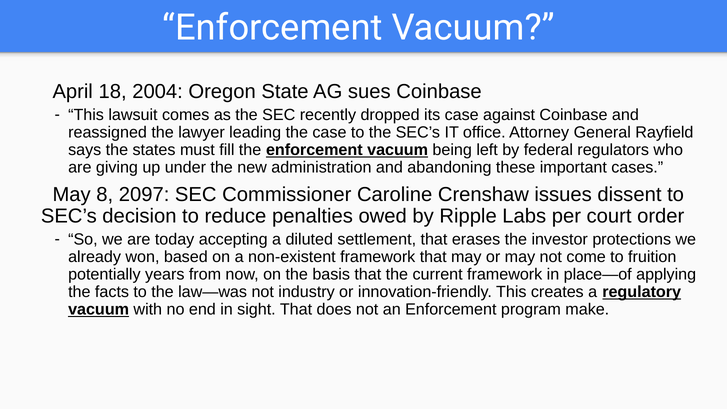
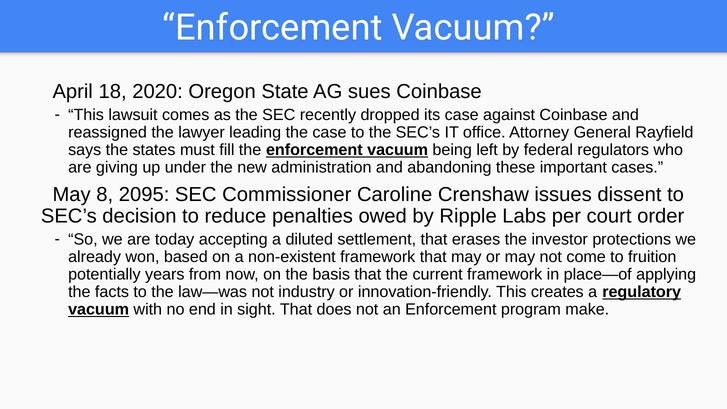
2004: 2004 -> 2020 (158, 92)
2097: 2097 -> 2095 (144, 194)
